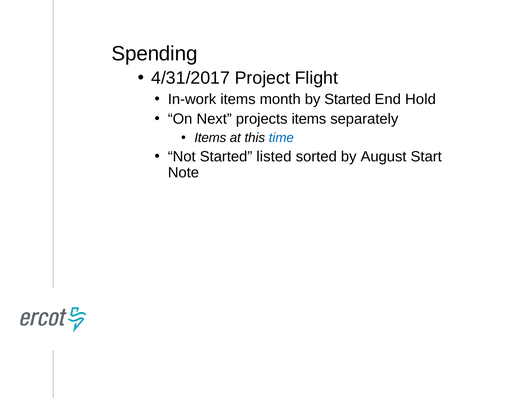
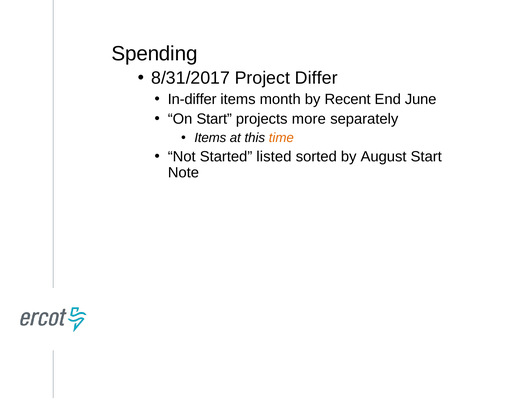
4/31/2017: 4/31/2017 -> 8/31/2017 (191, 78)
Flight: Flight -> Differ (316, 78)
In-work: In-work -> In-differ (192, 99)
by Started: Started -> Recent (348, 99)
Hold: Hold -> June (421, 99)
On Next: Next -> Start (214, 119)
projects items: items -> more (309, 119)
time colour: blue -> orange (281, 138)
